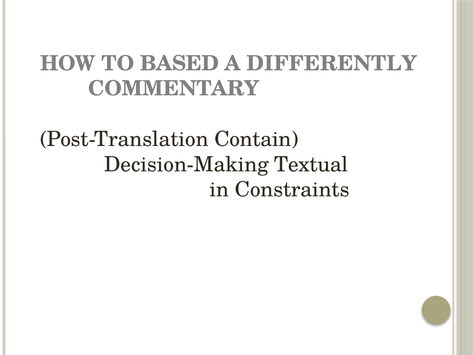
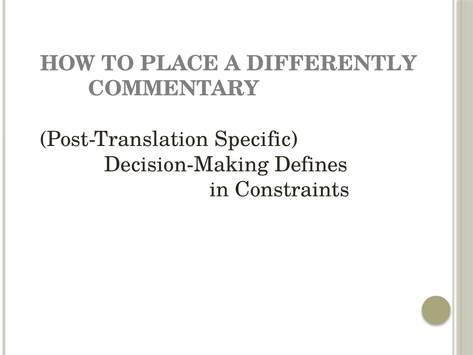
BASED: BASED -> PLACE (180, 63)
Contain: Contain -> Specific (256, 139)
Textual: Textual -> Defines (311, 164)
